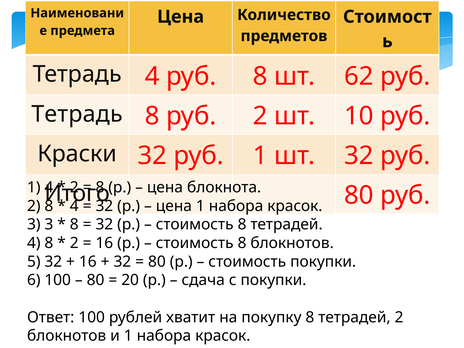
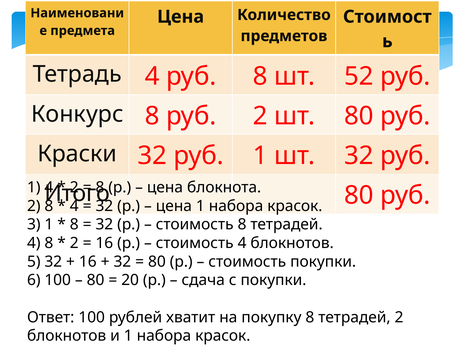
62: 62 -> 52 (359, 76)
Тетрадь: Тетрадь -> Конкурс (77, 114)
шт 10: 10 -> 80 (359, 116)
3: 3 -> 1 (49, 224)
8: 8 -> 4 (242, 243)
